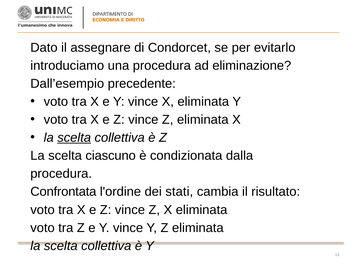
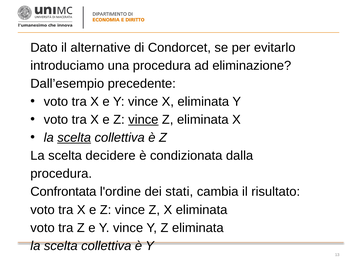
assegnare: assegnare -> alternative (101, 48)
vince underline: none -> present (143, 120)
ciascuno: ciascuno -> decidere (111, 156)
